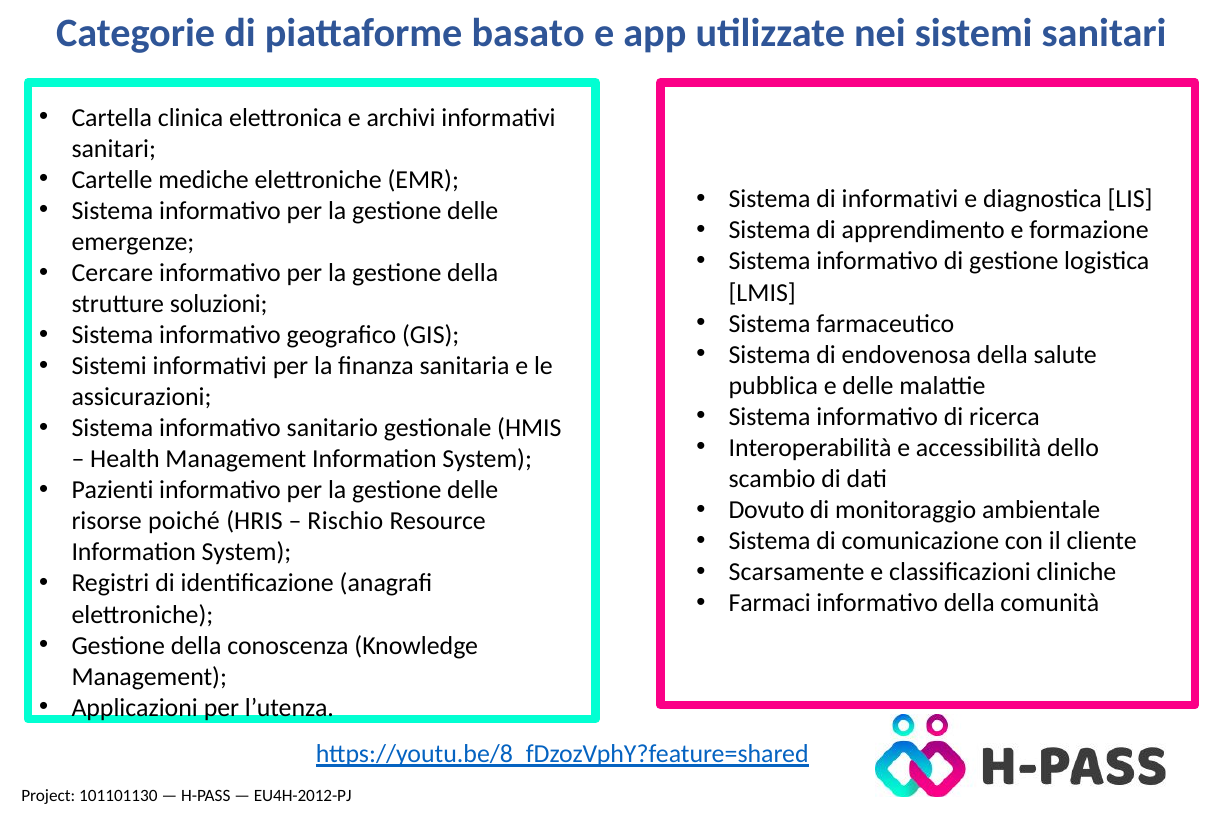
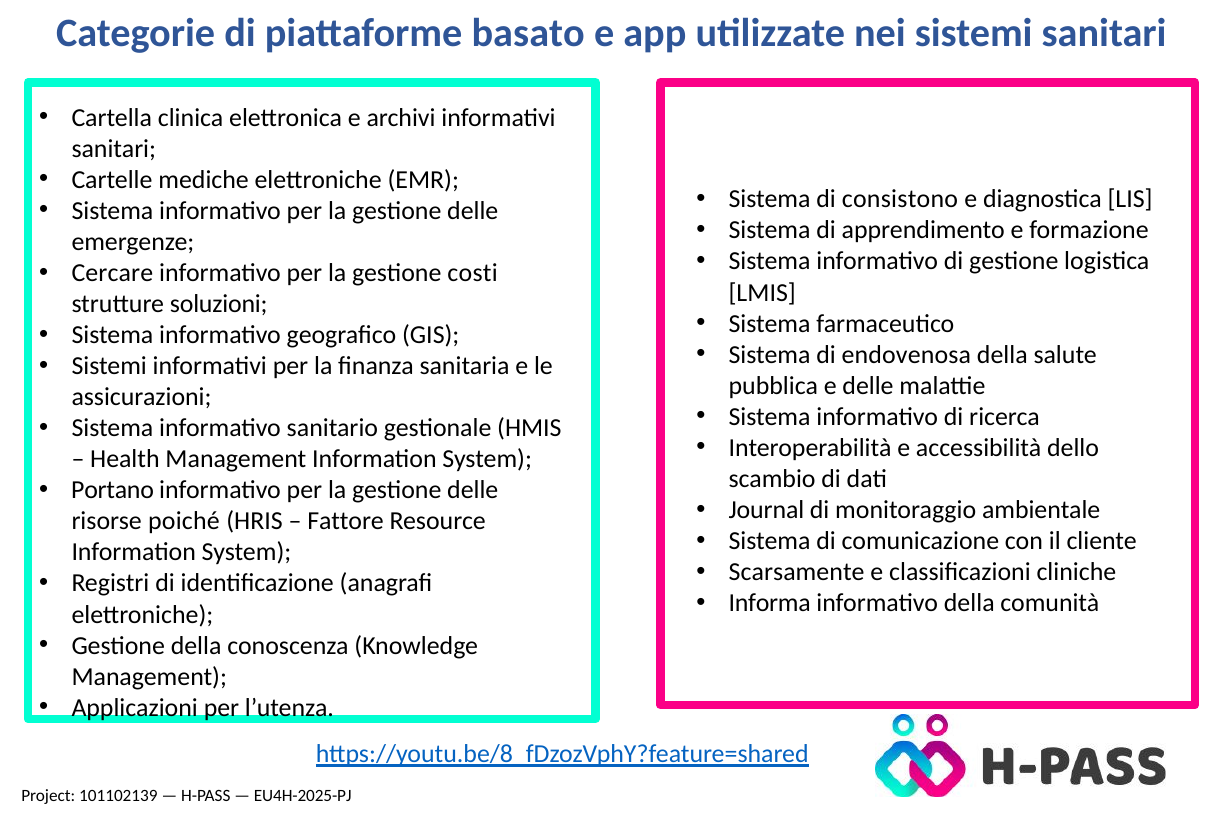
di informativi: informativi -> consistono (900, 199)
la gestione della: della -> costi (473, 273)
Pazienti: Pazienti -> Portano (113, 490)
Dovuto: Dovuto -> Journal (766, 510)
Rischio: Rischio -> Fattore (346, 522)
Farmaci: Farmaci -> Informa (770, 603)
101101130: 101101130 -> 101102139 (118, 796)
EU4H-2012-PJ: EU4H-2012-PJ -> EU4H-2025-PJ (303, 796)
